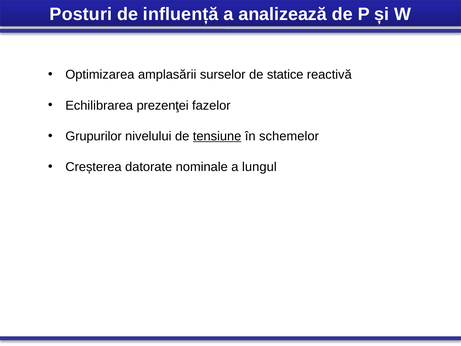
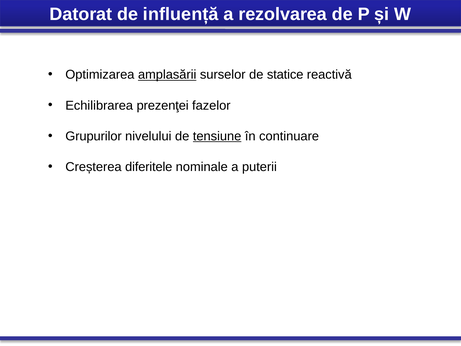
Posturi: Posturi -> Datorat (81, 14)
analizează: analizează -> rezolvarea (283, 14)
amplasării underline: none -> present (167, 75)
schemelor: schemelor -> continuare (289, 136)
datorate: datorate -> diferitele (149, 167)
lungul: lungul -> puterii (259, 167)
